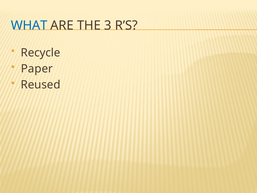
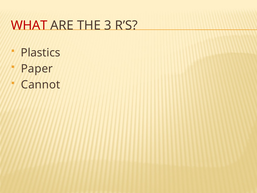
WHAT colour: blue -> red (29, 26)
Recycle: Recycle -> Plastics (41, 53)
Reused: Reused -> Cannot (41, 85)
